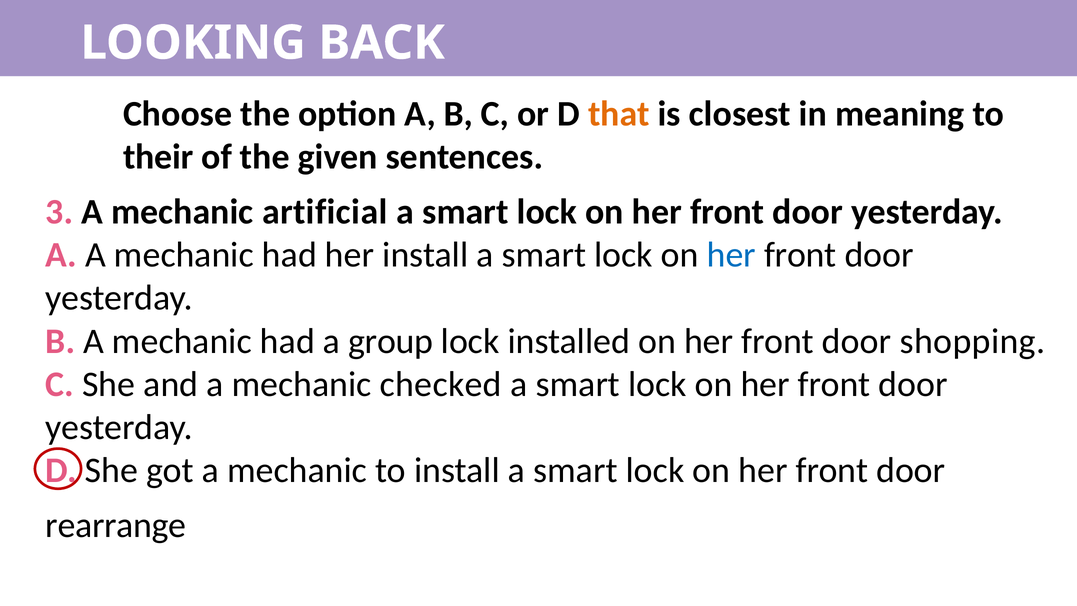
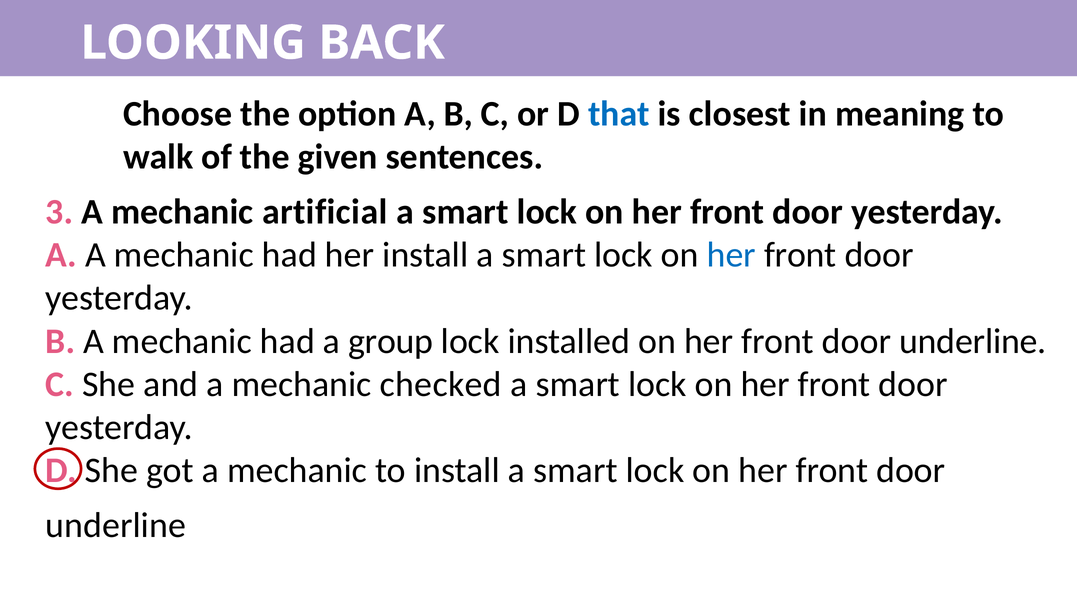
that colour: orange -> blue (619, 114)
their: their -> walk (158, 157)
shopping: shopping -> underline (973, 341)
rearrange: rearrange -> underline (116, 525)
